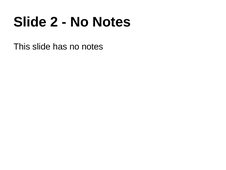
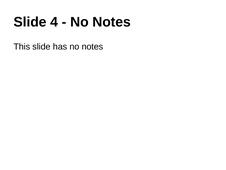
2: 2 -> 4 (54, 22)
